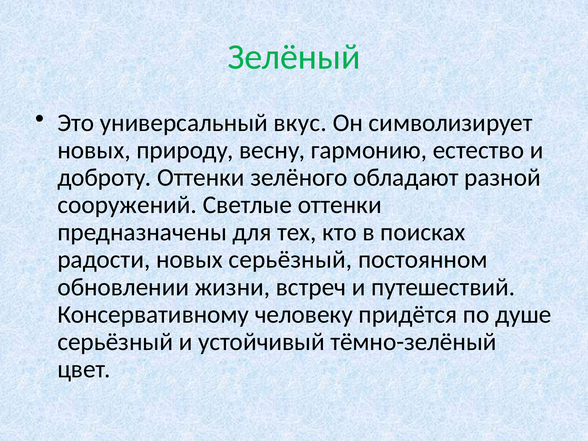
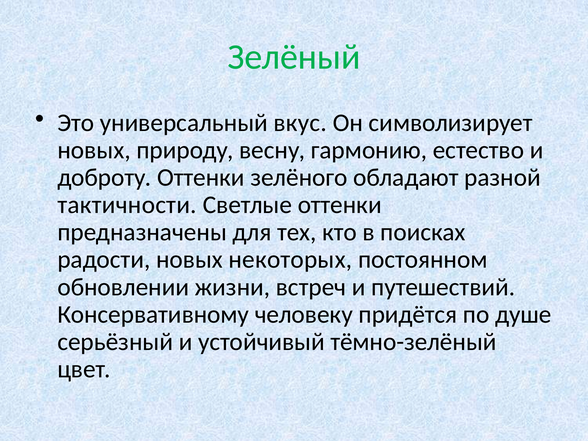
сооружений: сооружений -> тактичности (127, 205)
новых серьёзный: серьёзный -> некоторых (290, 260)
